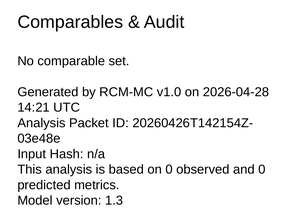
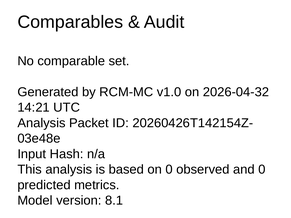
2026-04-28: 2026-04-28 -> 2026-04-32 (236, 92)
1.3: 1.3 -> 8.1 (114, 201)
